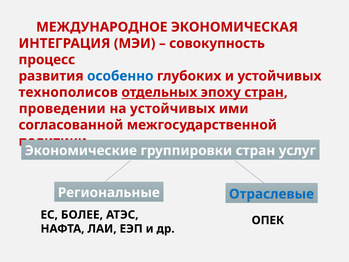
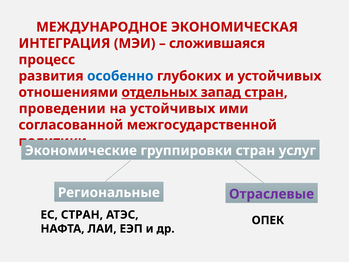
совокупность: совокупность -> сложившаяся (217, 43)
технополисов: технополисов -> отношениями (68, 92)
эпоху: эпоху -> запад (221, 92)
Отраслевые colour: blue -> purple (272, 194)
ЕС БОЛЕЕ: БОЛЕЕ -> СТРАН (82, 215)
